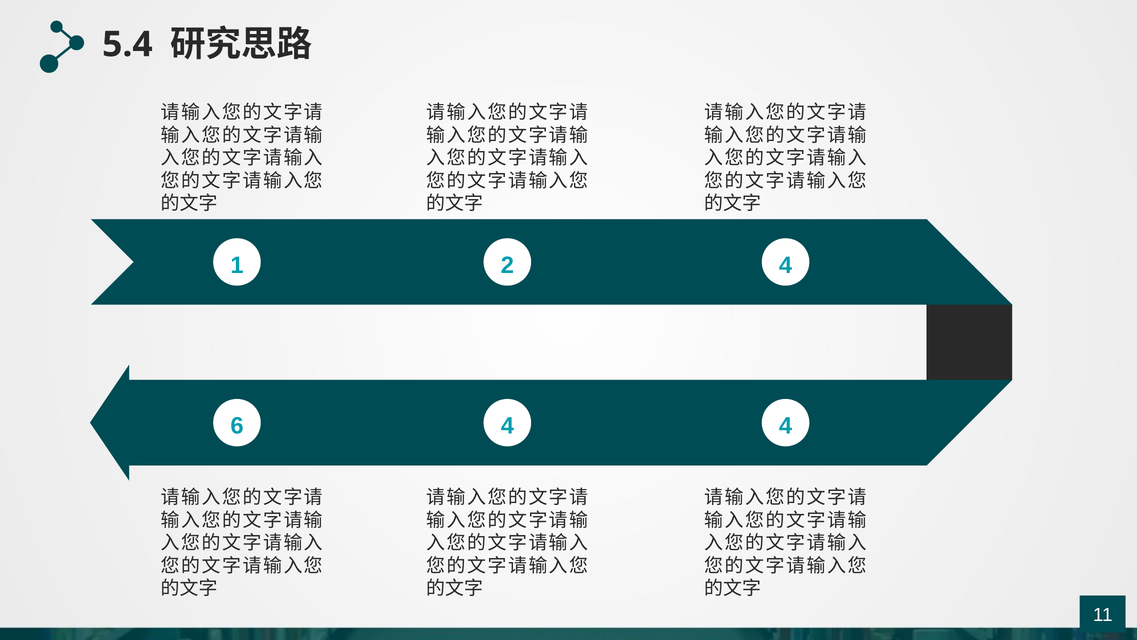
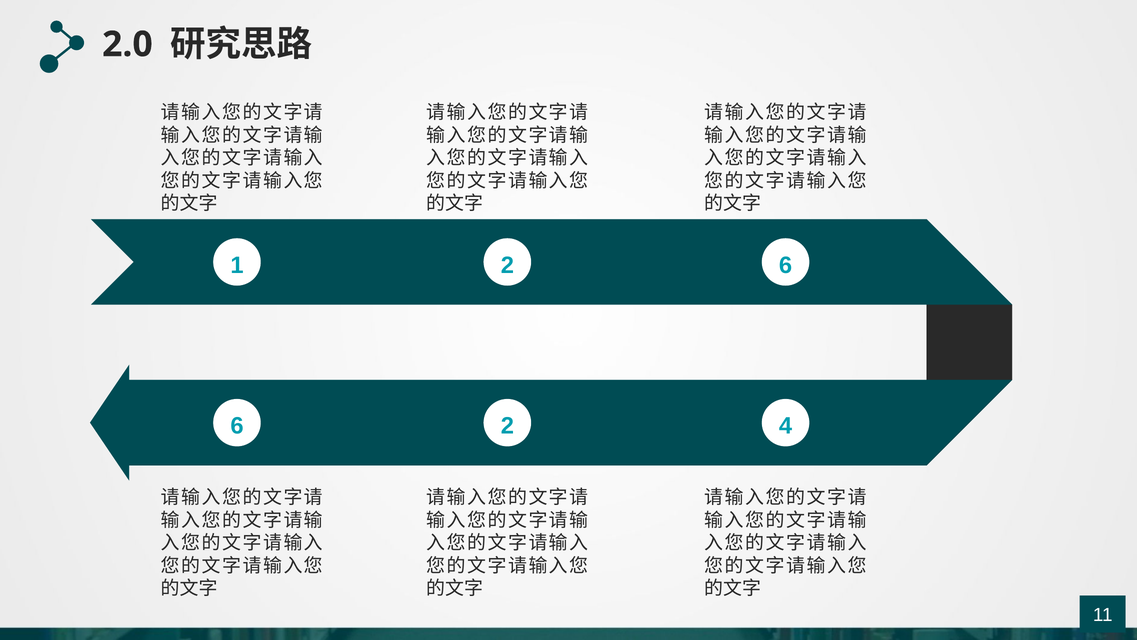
5.4: 5.4 -> 2.0 (127, 44)
2 4: 4 -> 6 (786, 265)
6 4: 4 -> 2 (507, 426)
